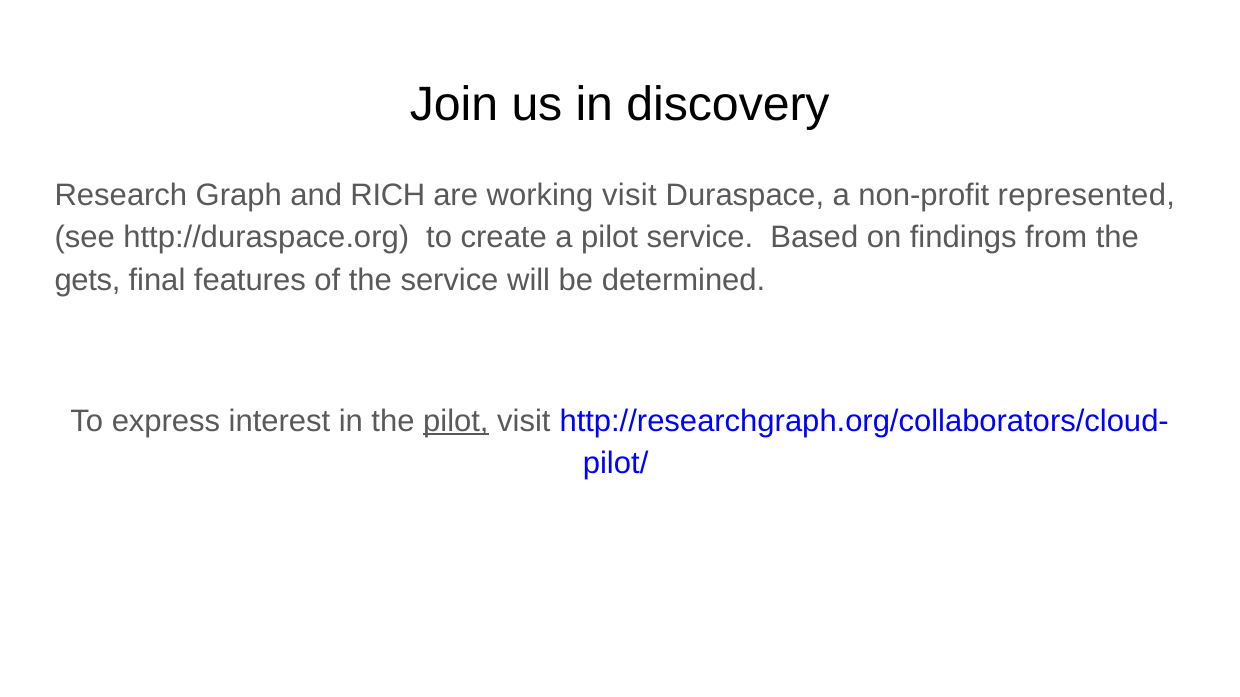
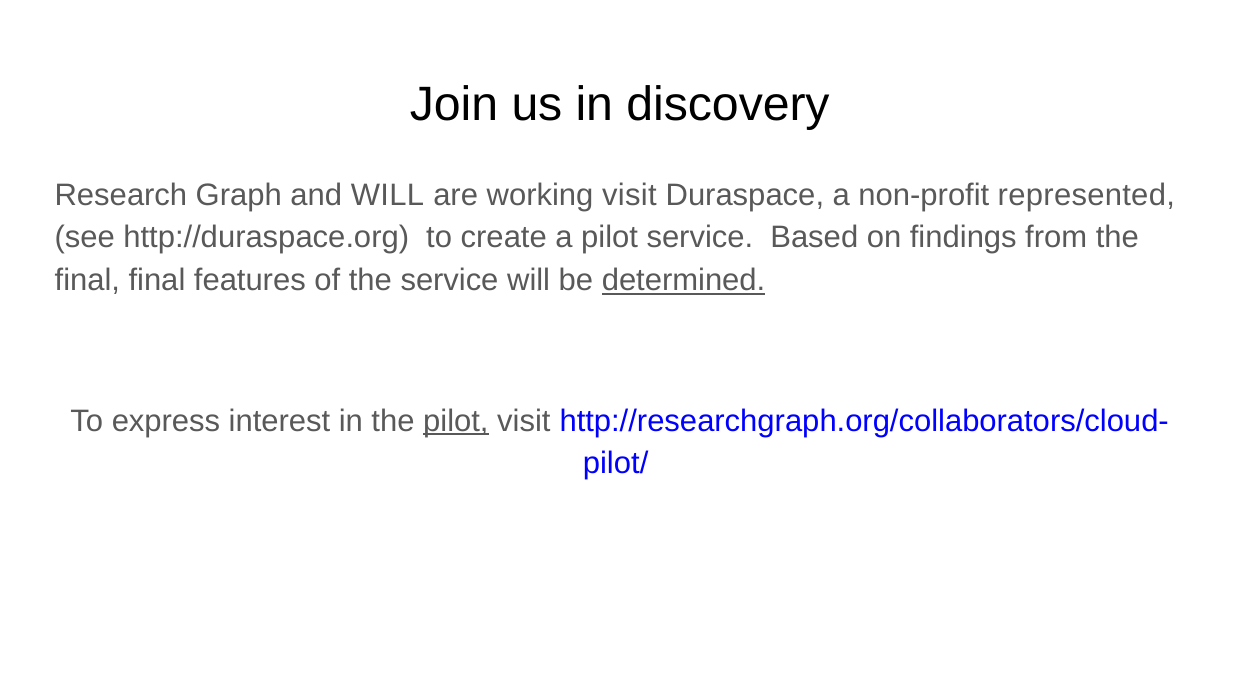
and RICH: RICH -> WILL (388, 195)
gets: gets -> final (87, 281)
determined underline: none -> present (684, 281)
